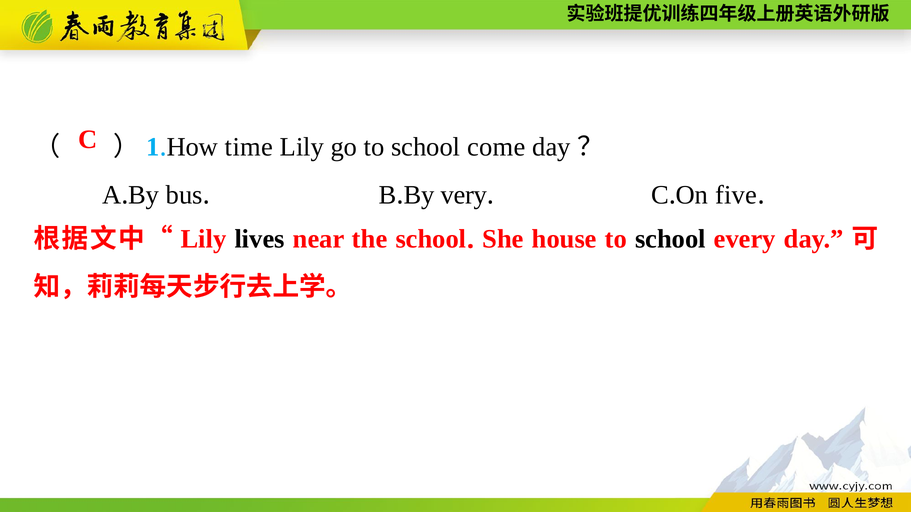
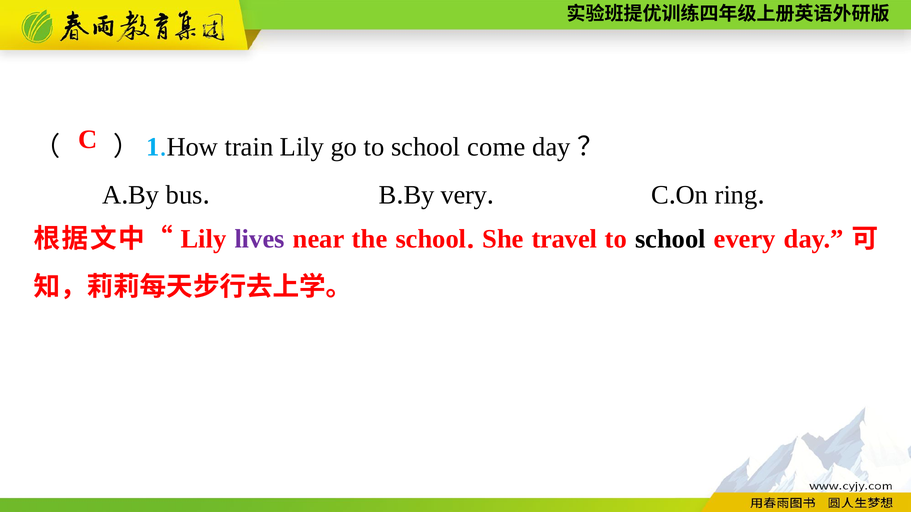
time: time -> train (249, 147)
five: five -> ring (736, 195)
lives colour: black -> purple (260, 239)
house: house -> travel (564, 239)
